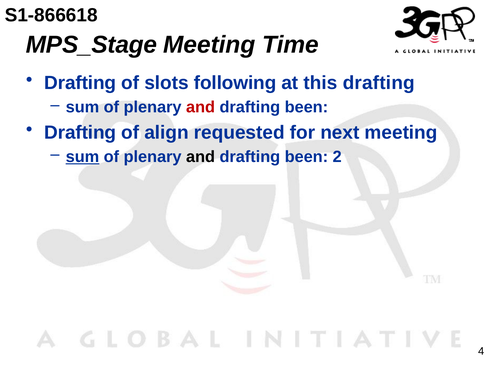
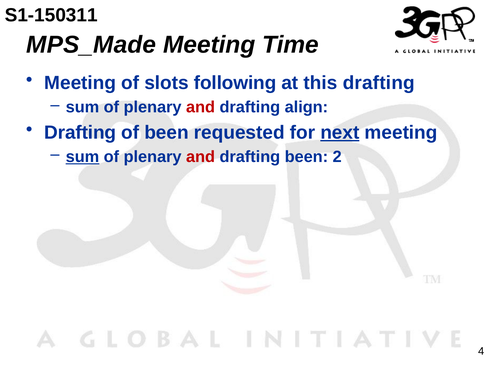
S1-866618: S1-866618 -> S1-150311 (51, 15)
MPS_Stage: MPS_Stage -> MPS_Made (91, 45)
Drafting: Drafting -> Meeting (80, 83)
been: been -> align (306, 107)
of align: align -> been (167, 132)
next underline: none -> present (340, 132)
and colour: black -> red (201, 157)
